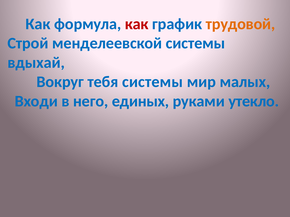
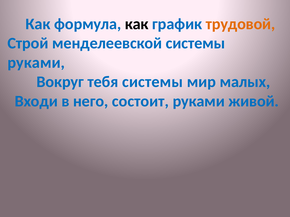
как colour: red -> black (137, 24)
вдыхай: вдыхай -> руками (36, 63)
единых: единых -> состоит (140, 101)
утекло: утекло -> живой (254, 101)
